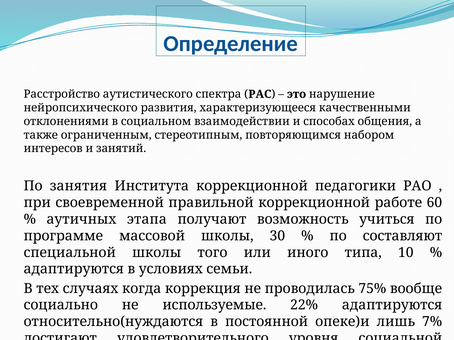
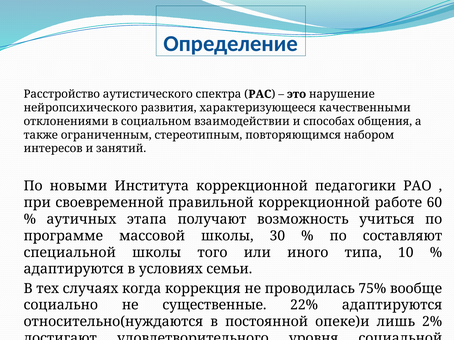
занятия: занятия -> новыми (78, 186)
используемые: используемые -> существенные (214, 306)
7%: 7% -> 2% (432, 322)
